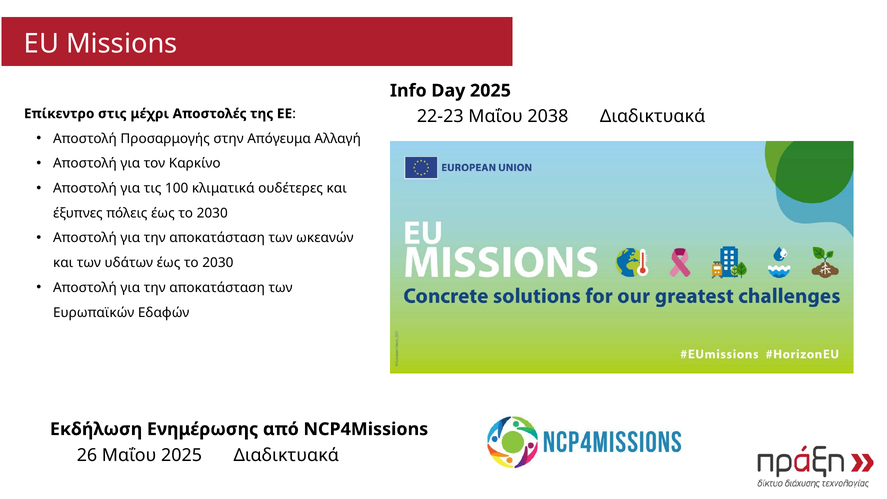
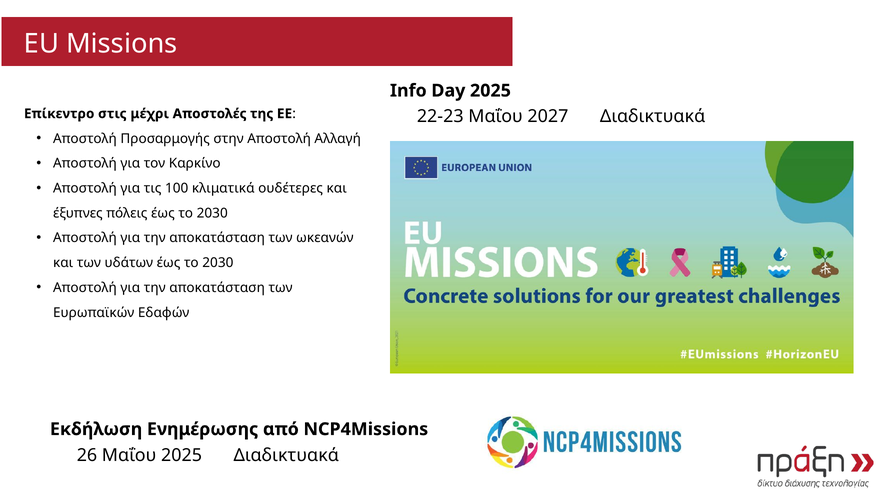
2038: 2038 -> 2027 (548, 117)
στην Απόγευμα: Απόγευμα -> Αποστολή (279, 139)
